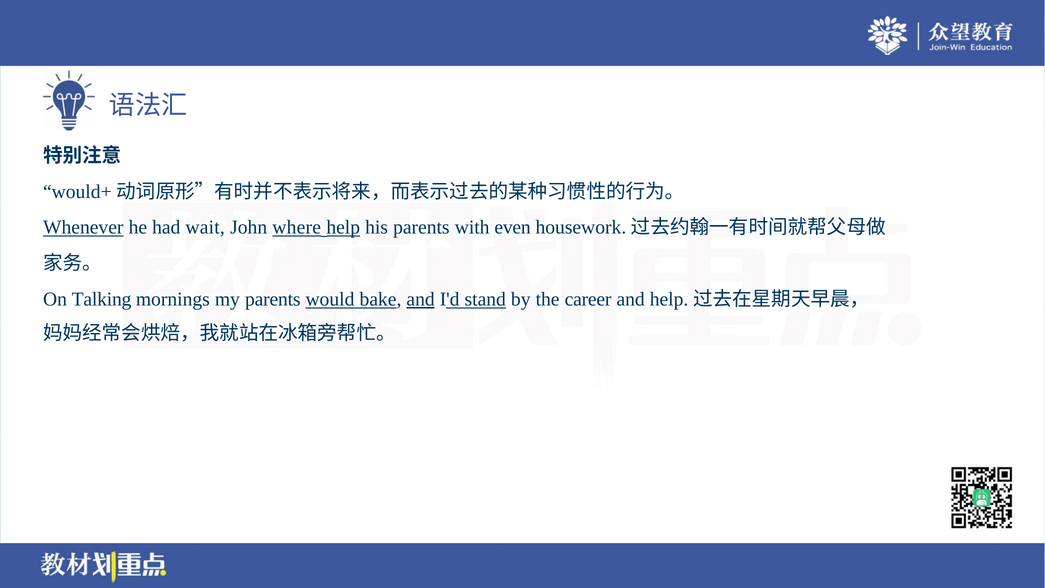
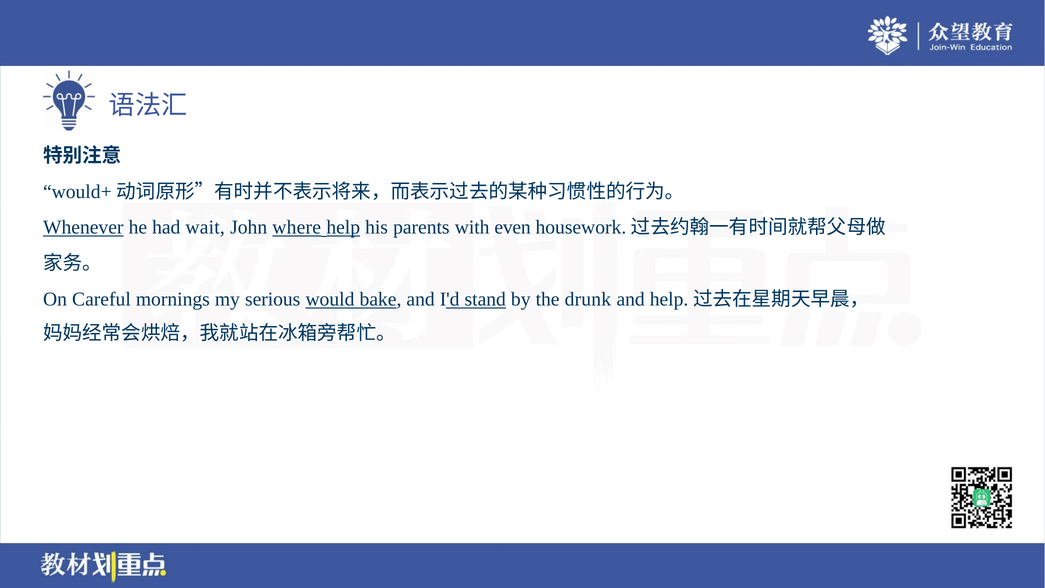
Talking: Talking -> Careful (101, 299)
my parents: parents -> serious (273, 299)
and underline: present -> none (421, 299)
career: career -> drunk (588, 299)
